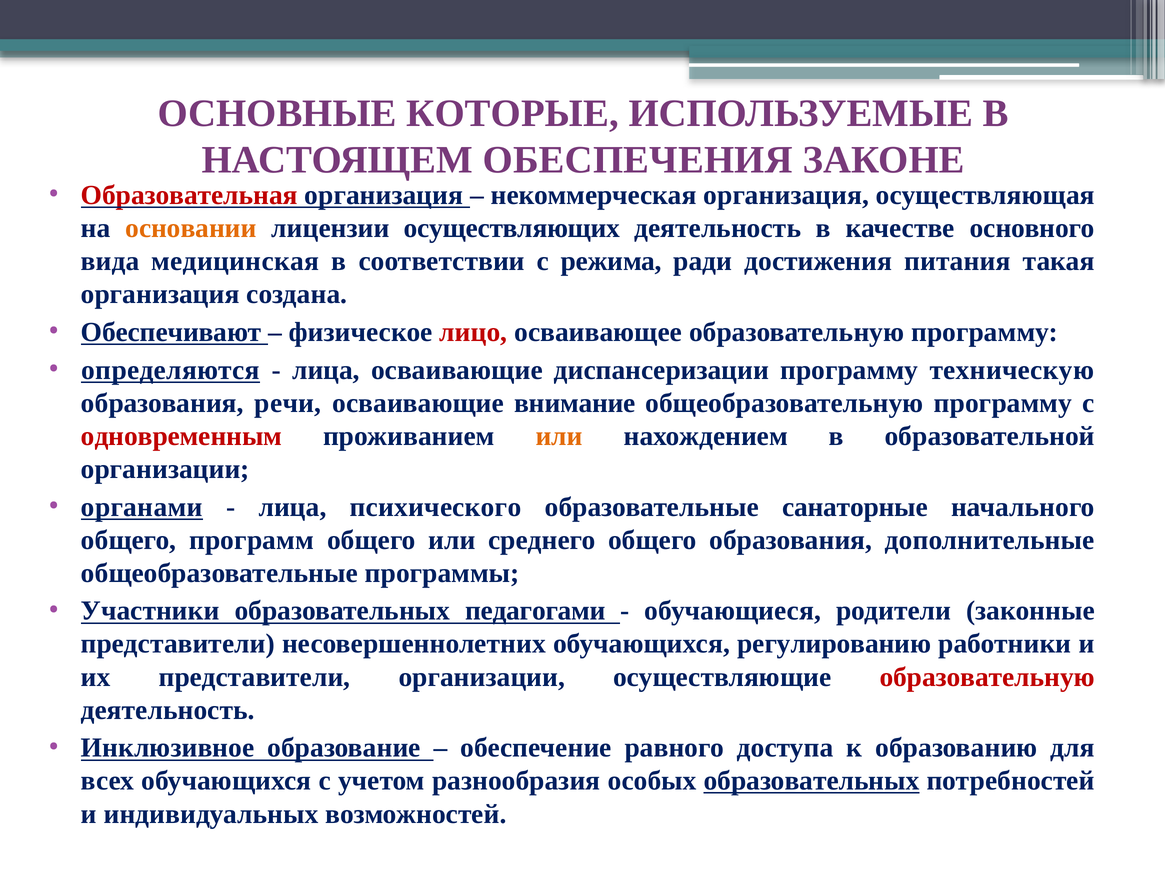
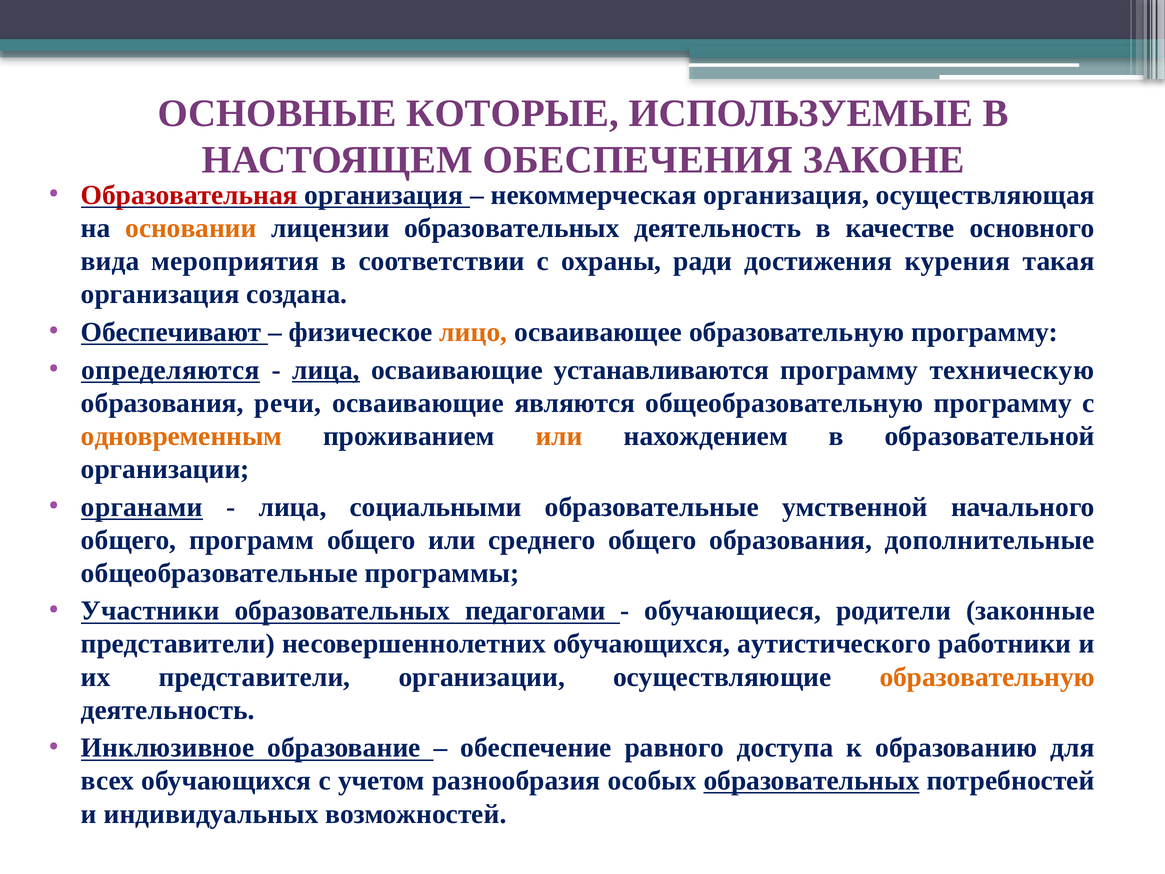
лицензии осуществляющих: осуществляющих -> образовательных (512, 228)
медицинская: медицинская -> мероприятия (235, 261)
режима: режима -> охраны (611, 261)
питания: питания -> курения (957, 261)
лицо colour: red -> orange (473, 332)
лица underline: none -> present (326, 370)
диспансеризации: диспансеризации -> устанавливаются (662, 370)
внимание: внимание -> являются (575, 403)
одновременным colour: red -> orange (182, 436)
психического: психического -> социальными (436, 507)
санаторные: санаторные -> умственной (855, 507)
регулированию: регулированию -> аутистического (834, 644)
образовательную colour: red -> orange (987, 677)
